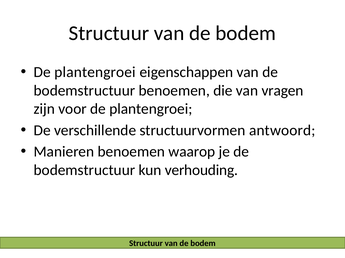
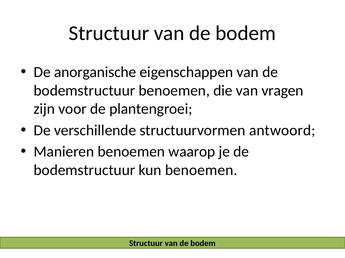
plantengroei: plantengroei -> anorganische (95, 72)
kun verhouding: verhouding -> benoemen (201, 171)
